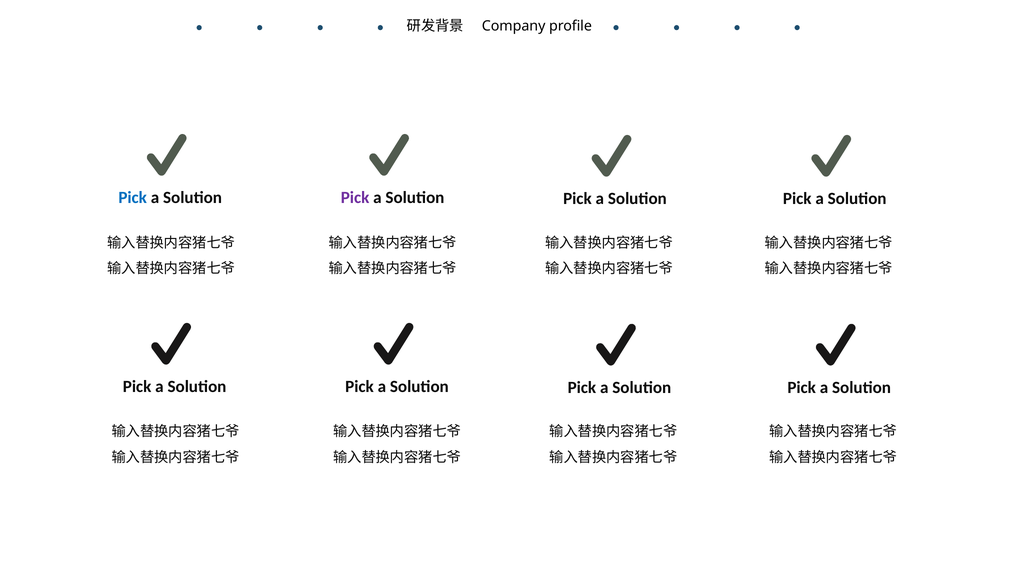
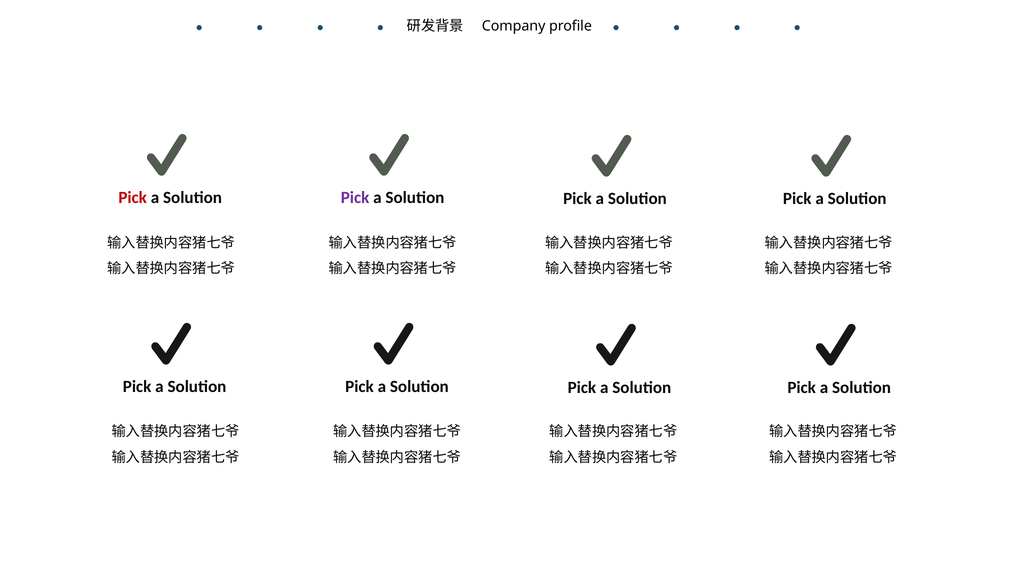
Pick colour: blue -> red (133, 198)
